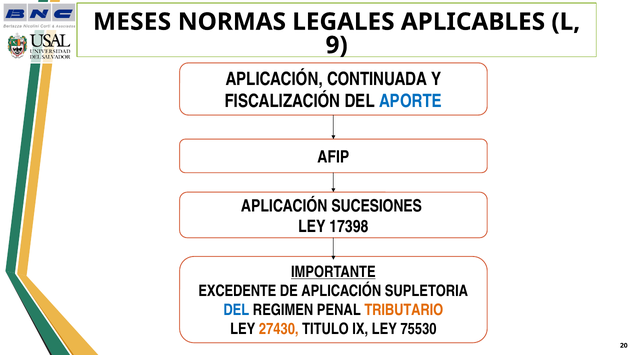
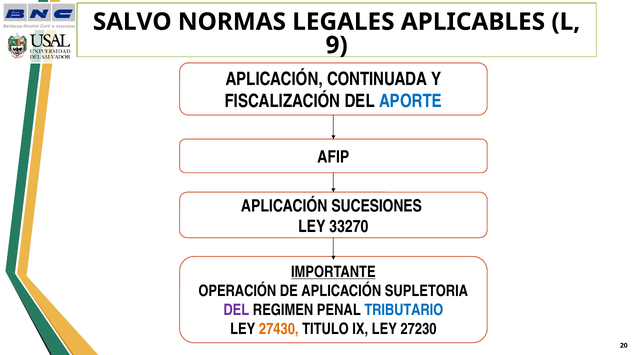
MESES: MESES -> SALVO (132, 22)
17398: 17398 -> 33270 (349, 227)
EXCEDENTE: EXCEDENTE -> OPERACIÓN (237, 292)
DEL colour: blue -> purple (236, 311)
TRIBUTARIO colour: orange -> blue (404, 311)
75530: 75530 -> 27230 (419, 330)
